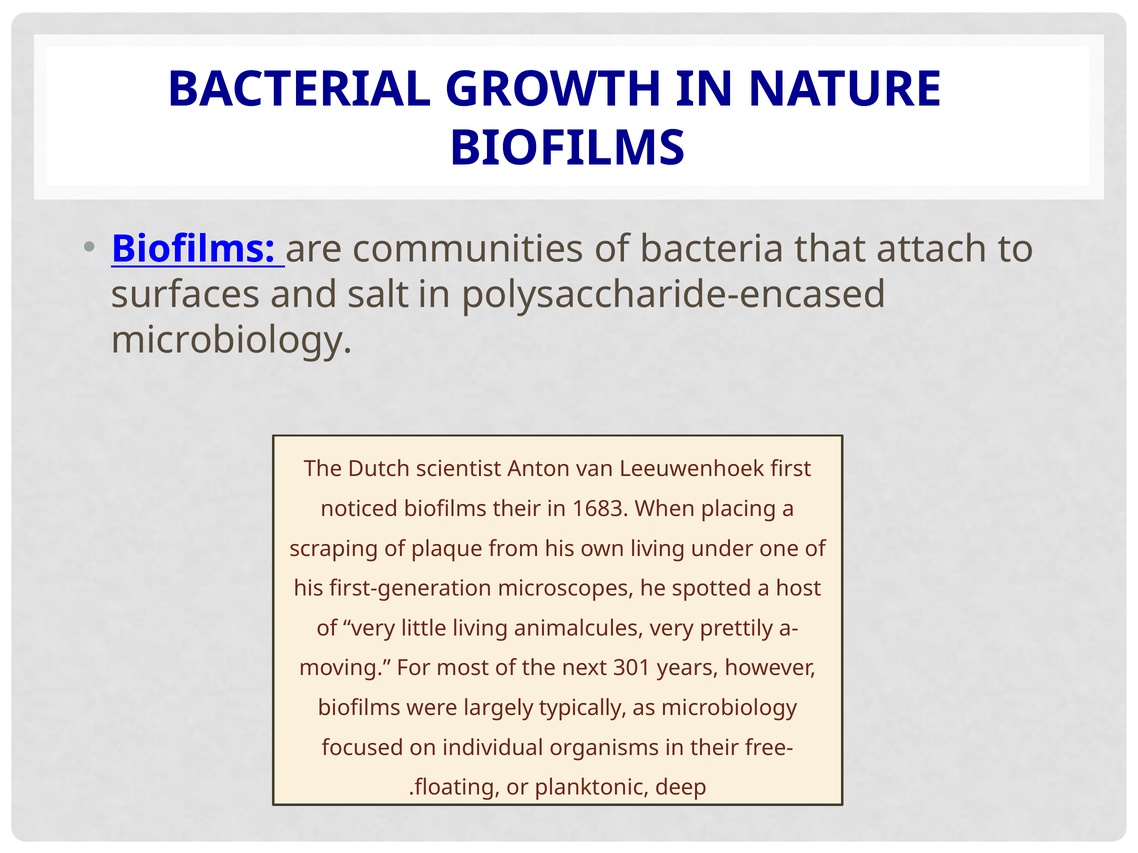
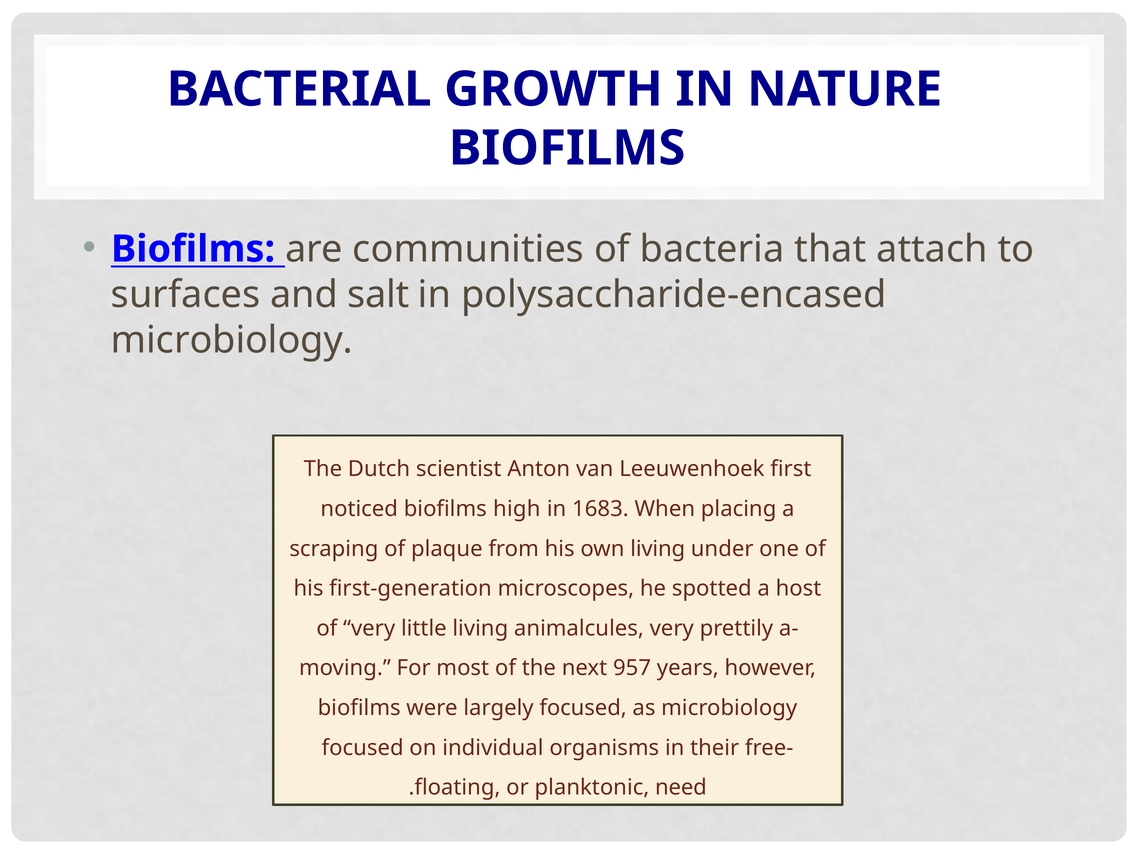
biofilms their: their -> high (517, 509)
301: 301 -> 957 (632, 669)
largely typically: typically -> focused (583, 708)
deep: deep -> need (681, 788)
